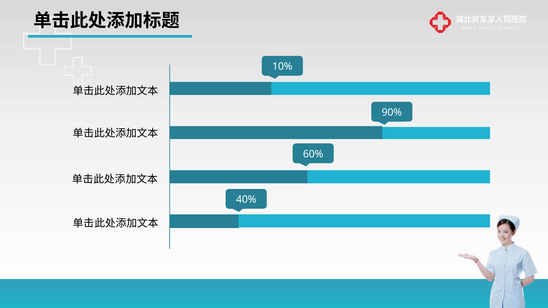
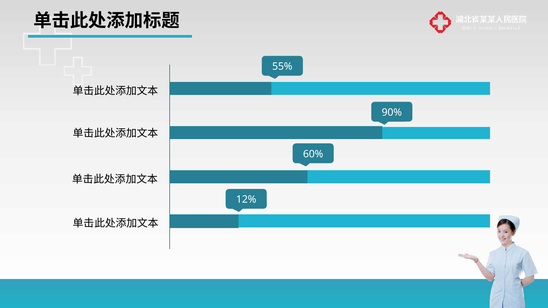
10%: 10% -> 55% (282, 67)
40%: 40% -> 12% (246, 200)
